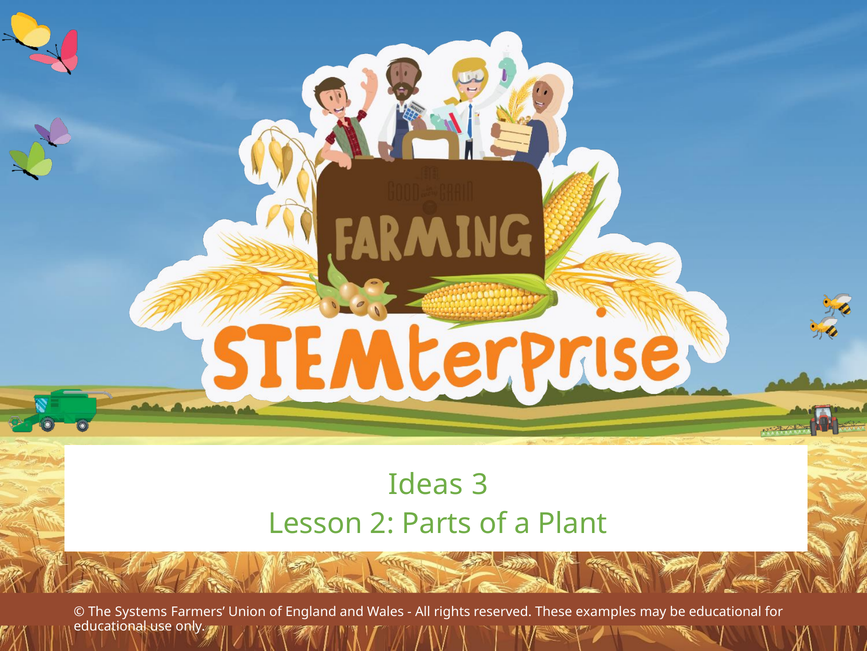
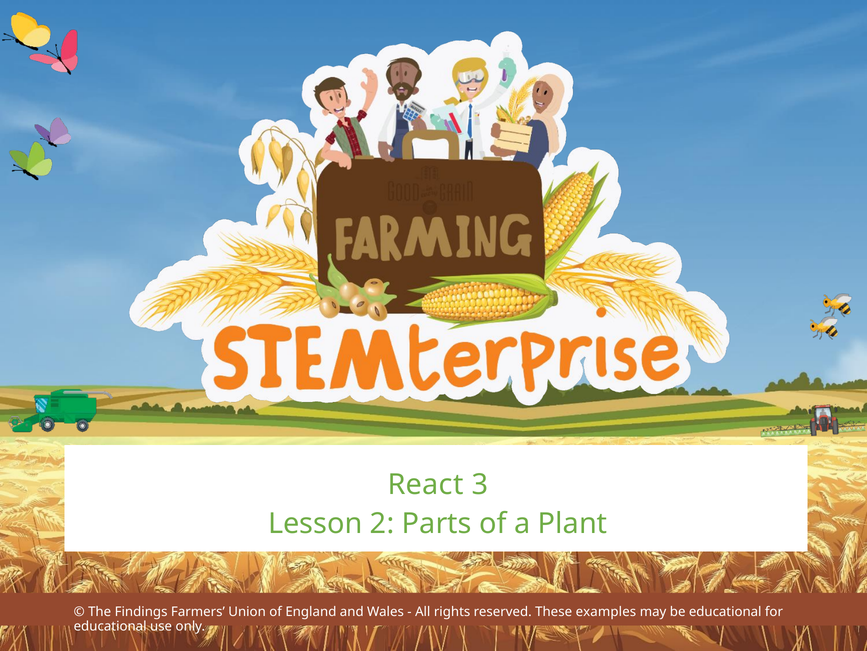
Ideas: Ideas -> React (426, 484)
Systems: Systems -> Findings (141, 611)
